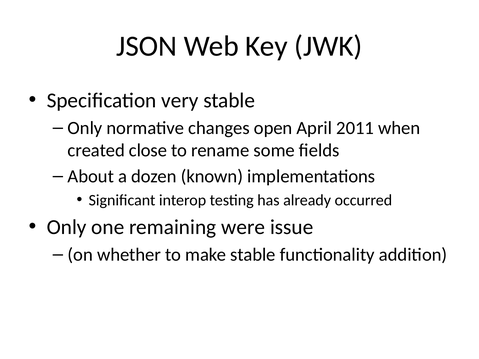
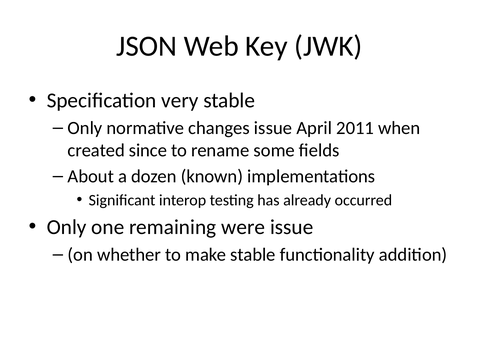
changes open: open -> issue (273, 128)
close: close -> since (148, 150)
